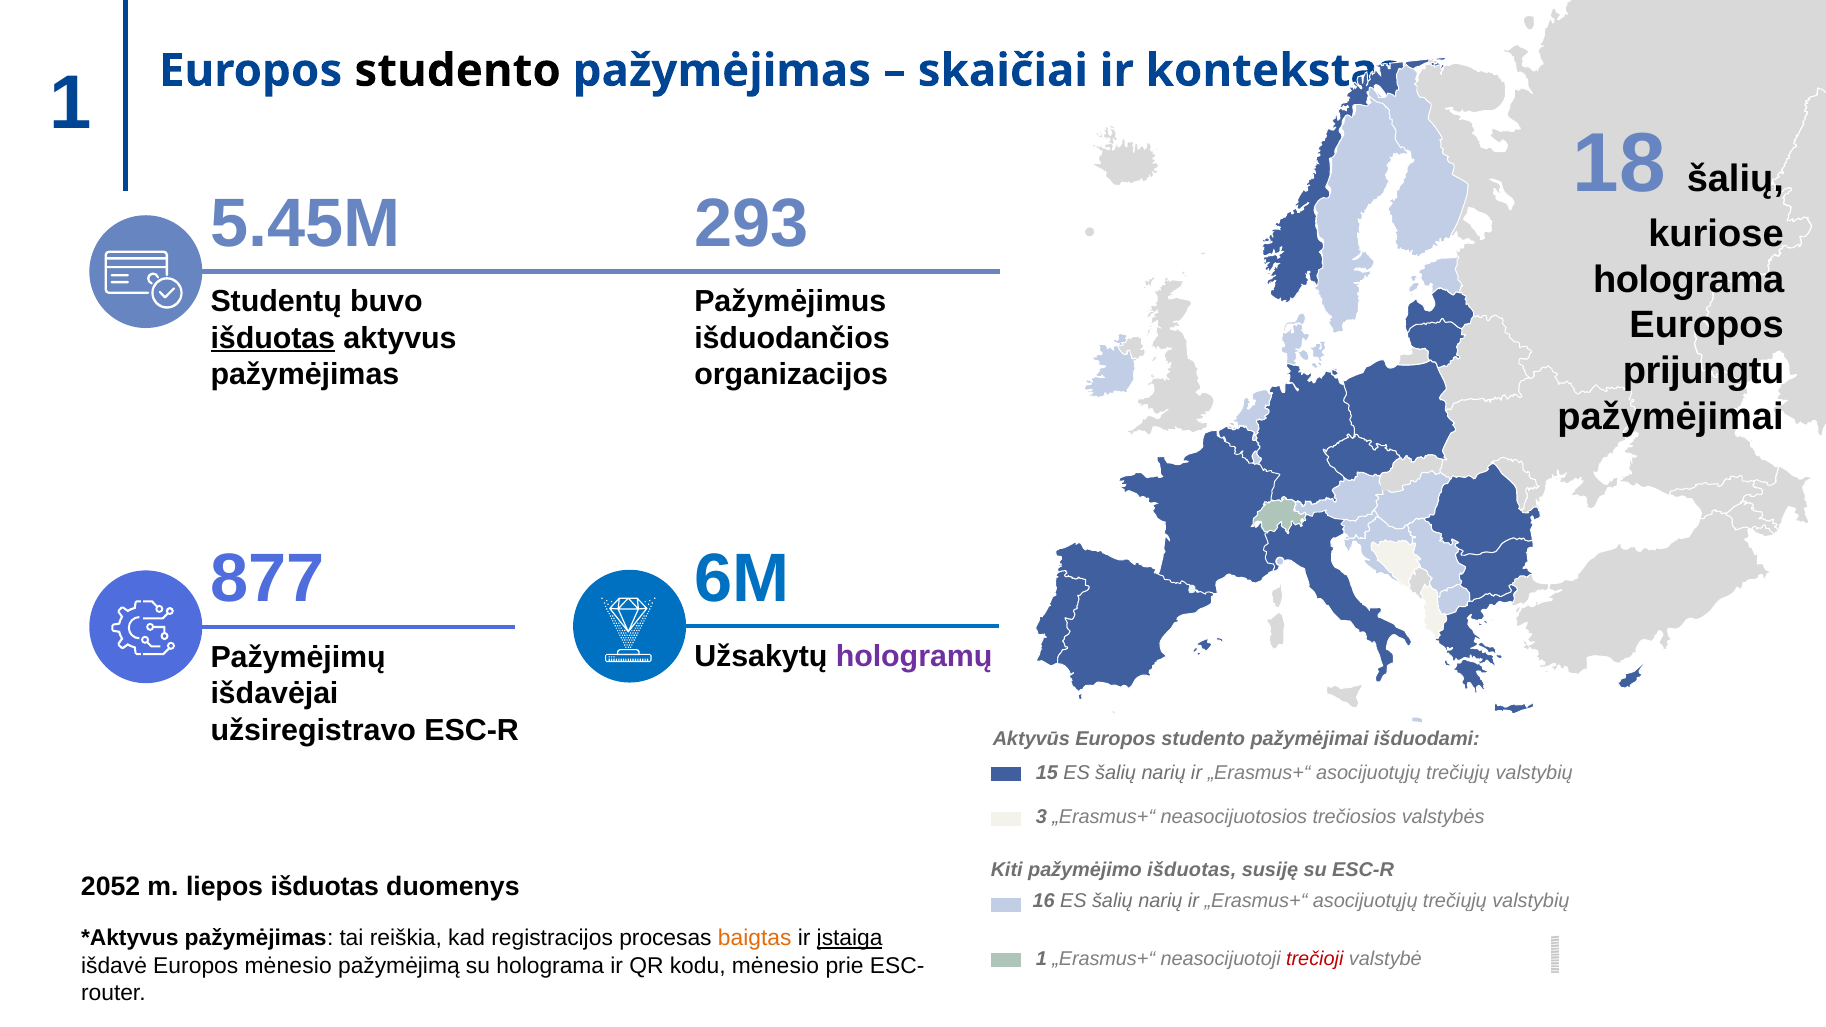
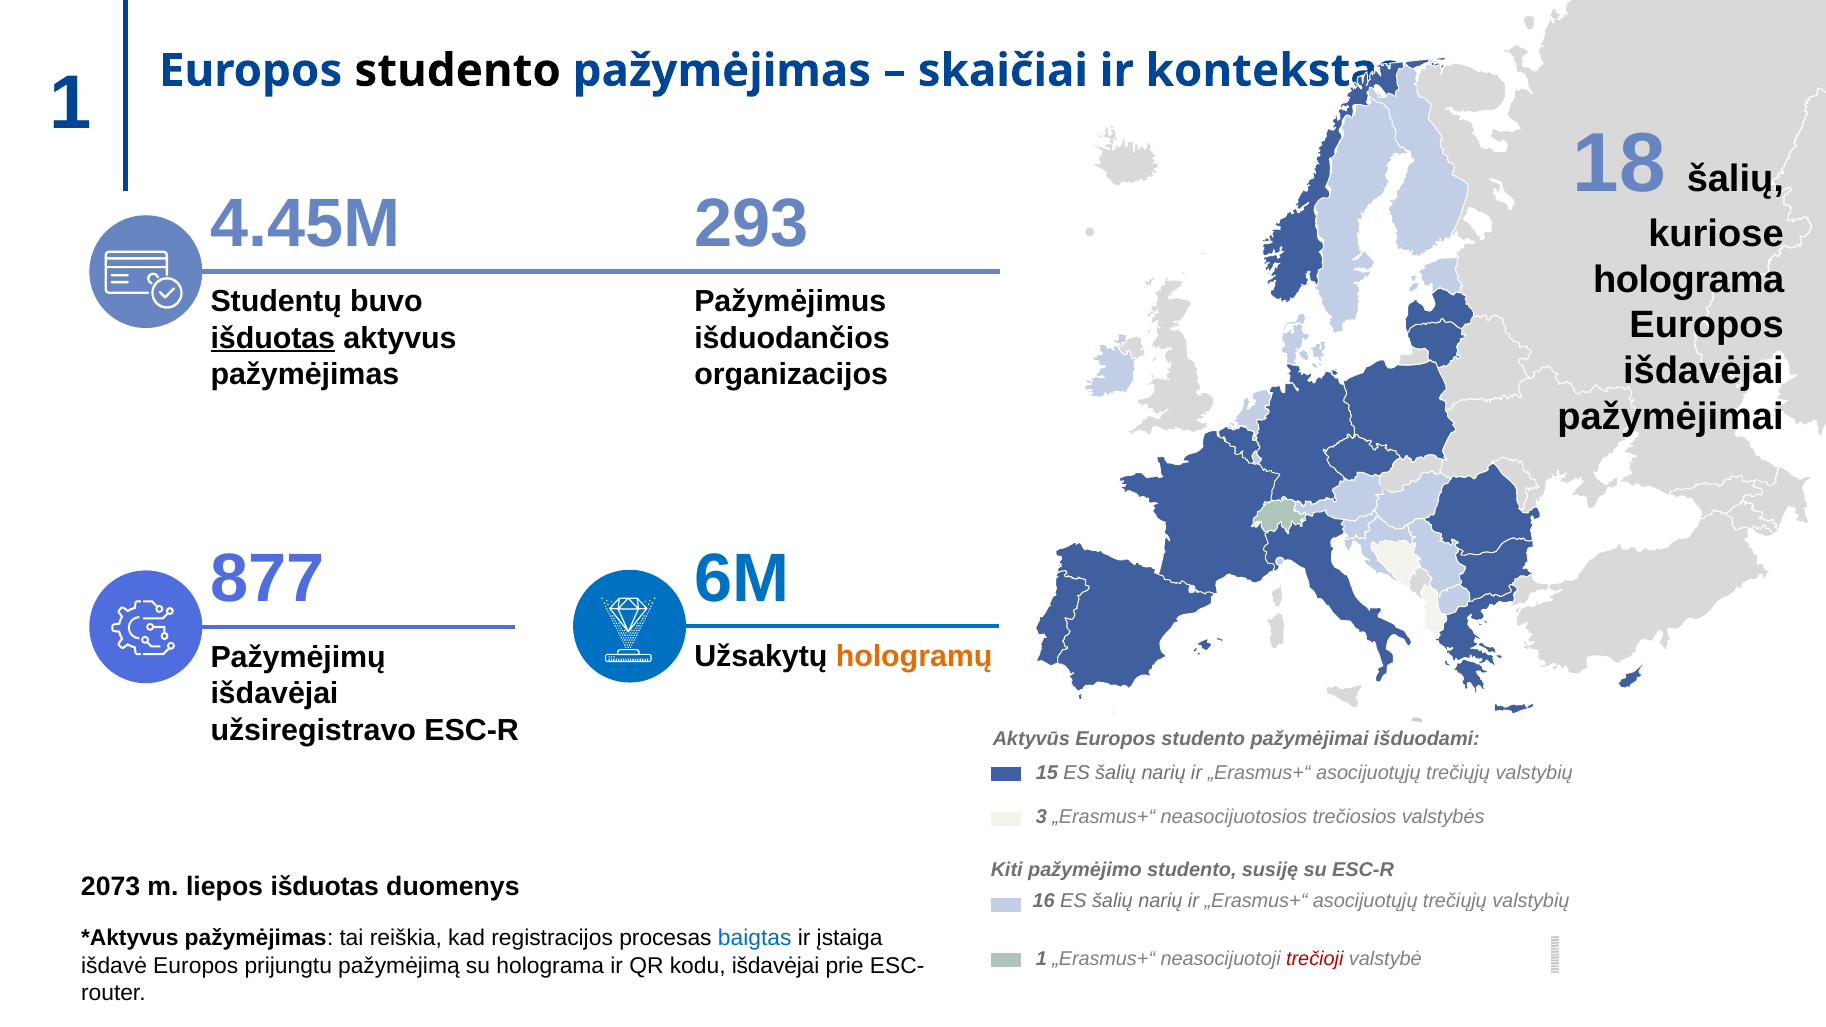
5.45M: 5.45M -> 4.45M (306, 224)
prijungtu: prijungtu -> išdavėjai (1703, 371)
hologramų colour: purple -> orange (914, 656)
pažymėjimo išduotas: išduotas -> studento (1192, 870)
2052: 2052 -> 2073 (111, 887)
baigtas colour: orange -> blue (755, 938)
įstaiga underline: present -> none (850, 938)
Europos mėnesio: mėnesio -> prijungtu (288, 966)
kodu mėnesio: mėnesio -> išdavėjai (776, 966)
